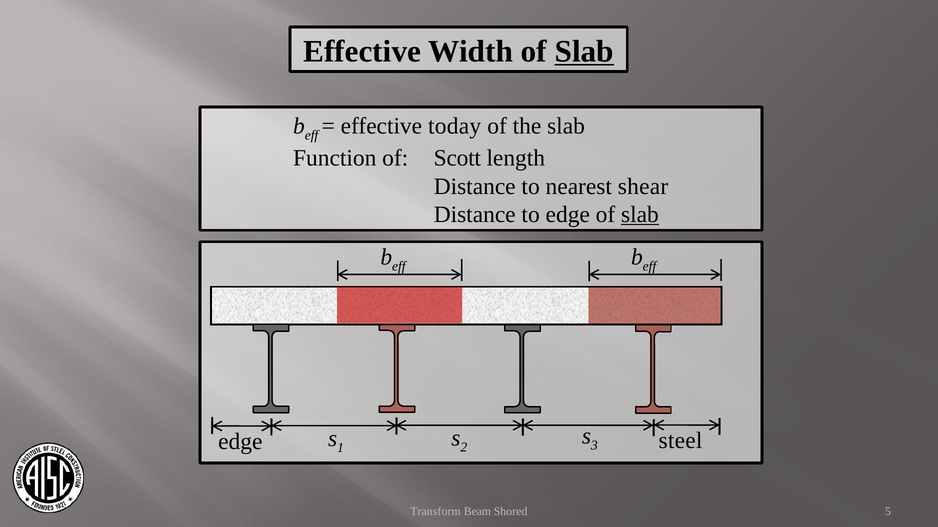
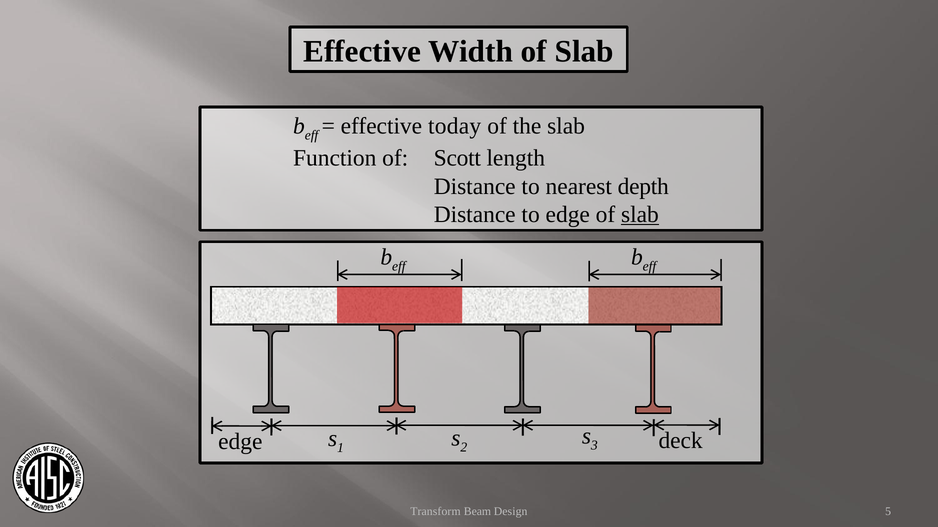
Slab underline: present -> none (584, 51)
shear: shear -> depth (643, 187)
steel: steel -> deck (681, 441)
Shored: Shored -> Design (511, 512)
